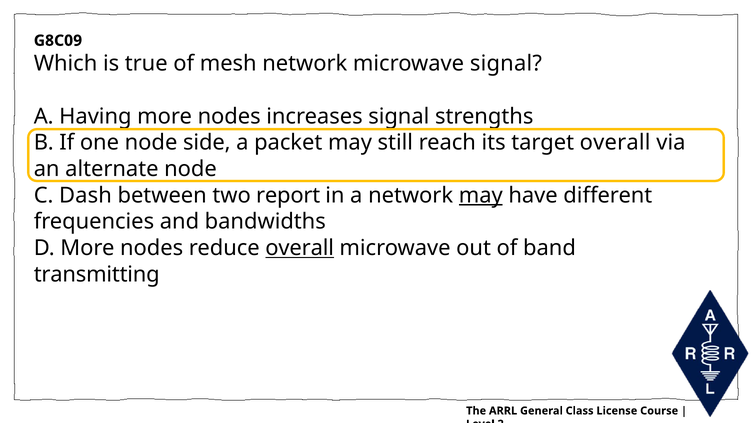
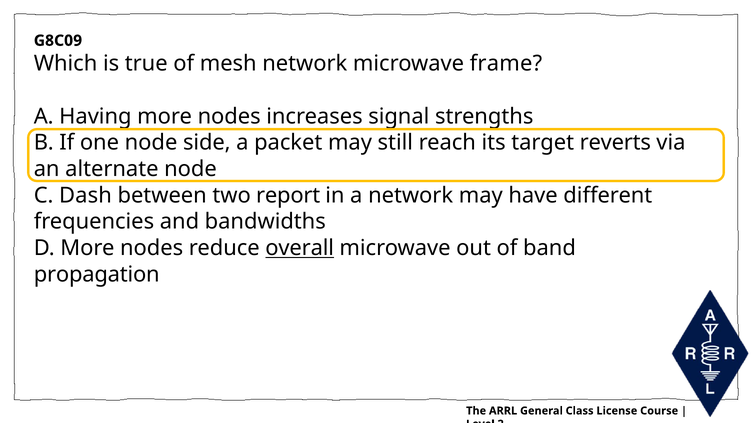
microwave signal: signal -> frame (506, 64)
target overall: overall -> reverts (615, 143)
may underline: present -> none (481, 195)
transmitting: transmitting -> propagation (97, 274)
